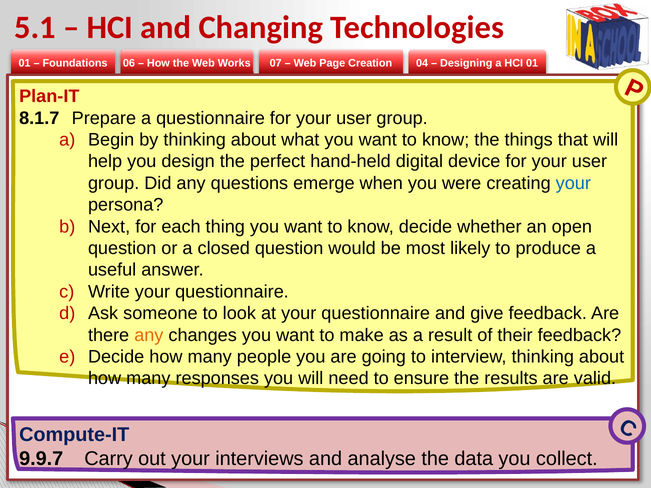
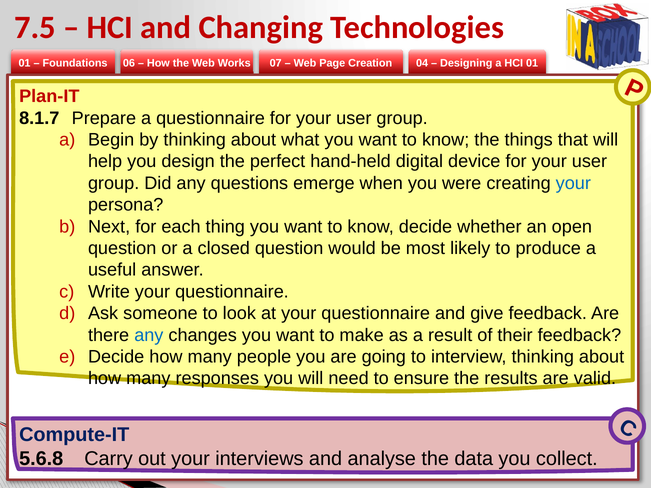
5.1: 5.1 -> 7.5 (35, 28)
any colour: orange -> blue (149, 335)
9.9.7: 9.9.7 -> 5.6.8 (41, 459)
